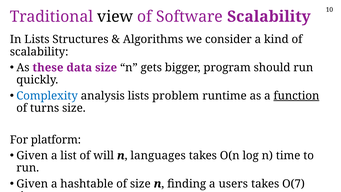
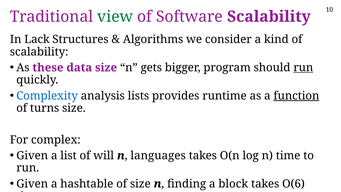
view colour: black -> green (115, 17)
In Lists: Lists -> Lack (37, 39)
run underline: none -> present (303, 68)
lists problem: problem -> provides (176, 96)
platform: platform -> complex (56, 140)
users: users -> block (233, 184)
O(7: O(7 -> O(6 (293, 184)
